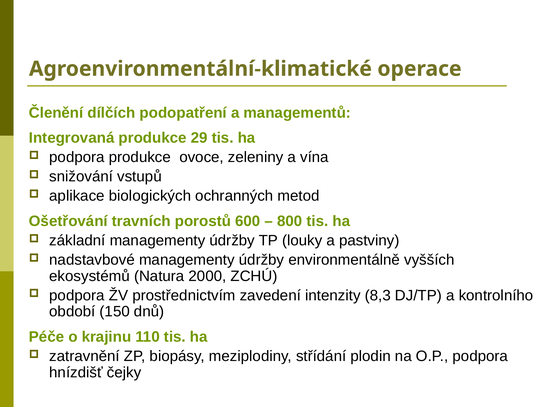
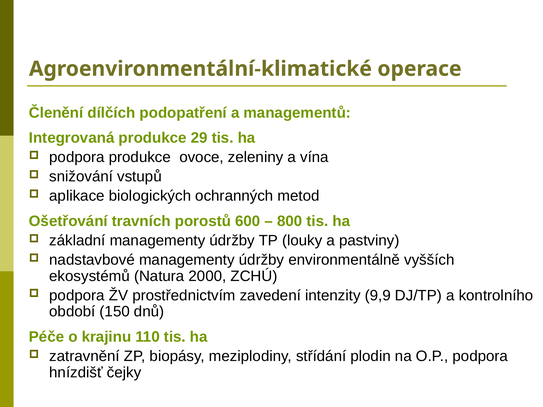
8,3: 8,3 -> 9,9 (378, 296)
